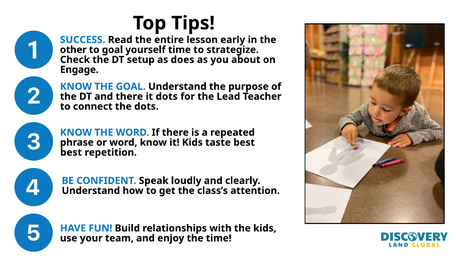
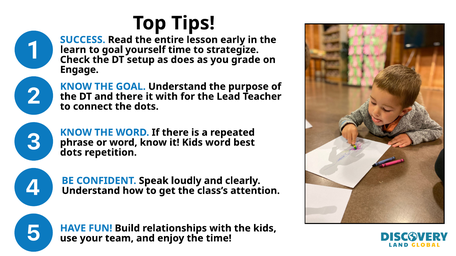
other: other -> learn (73, 50)
about: about -> grade (246, 60)
it dots: dots -> with (167, 97)
Kids taste: taste -> word (218, 143)
best: best -> dots (71, 153)
